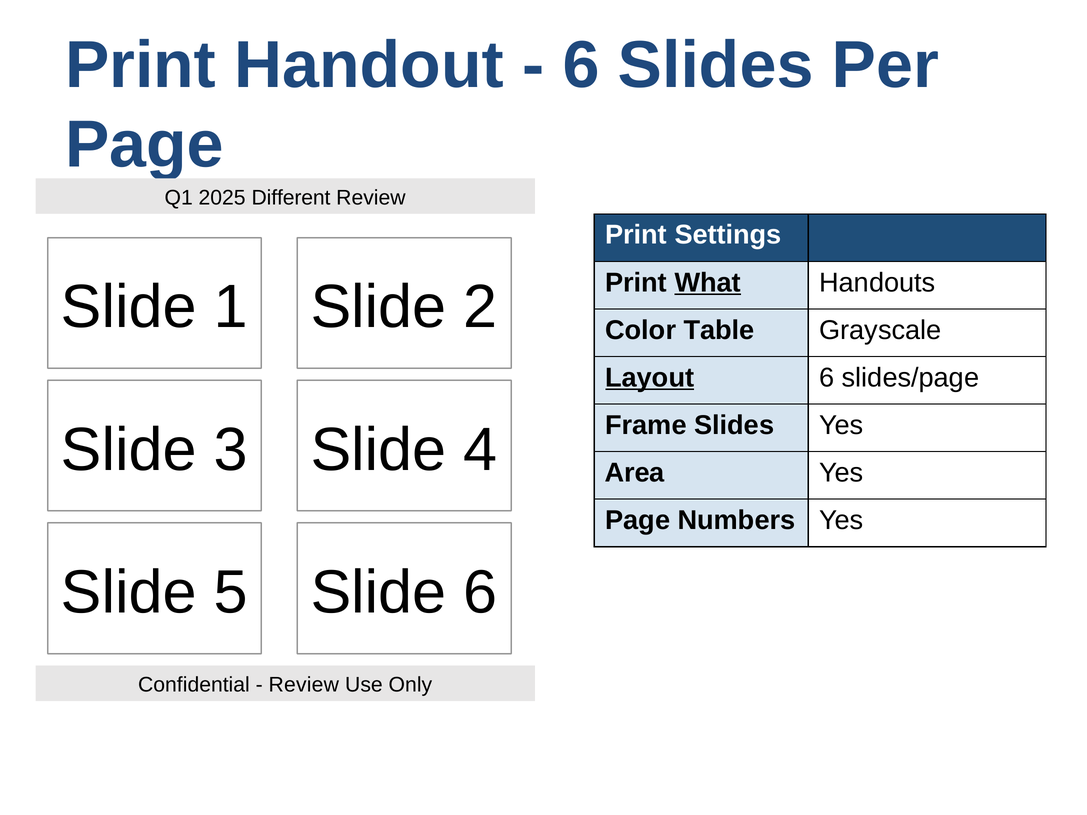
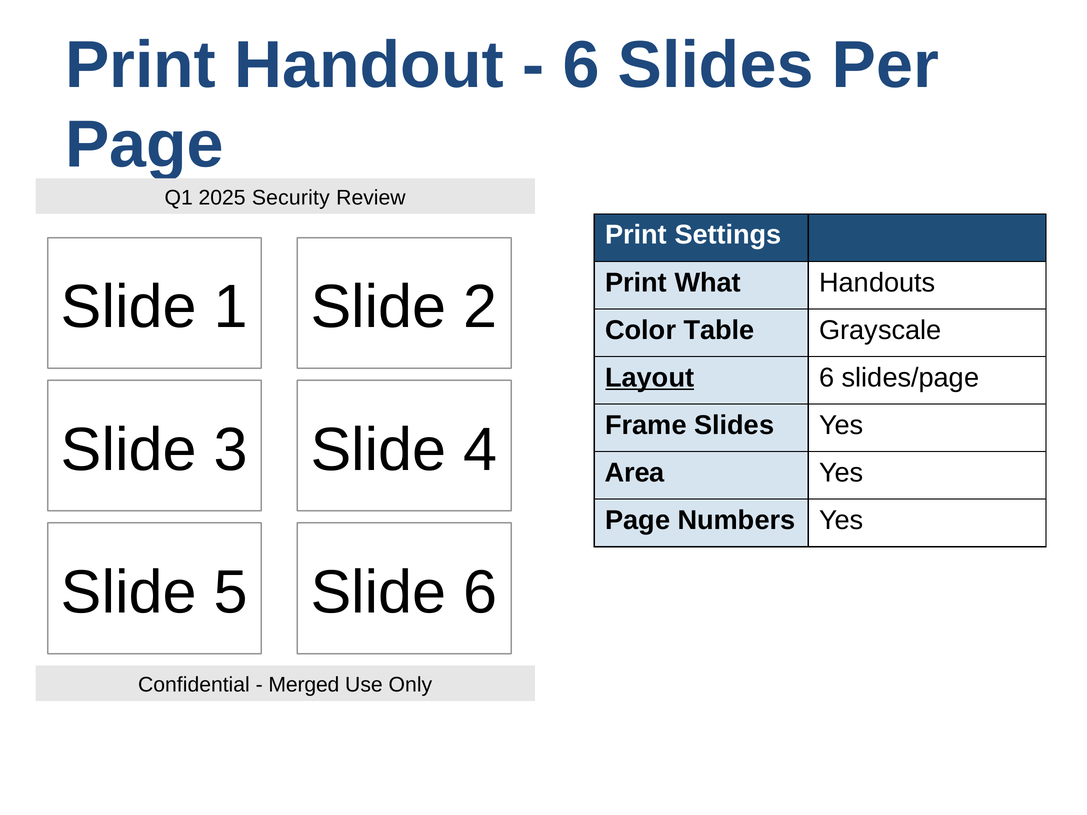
Different: Different -> Security (291, 198)
What underline: present -> none (708, 283)
Review: Review -> Merged (304, 685)
